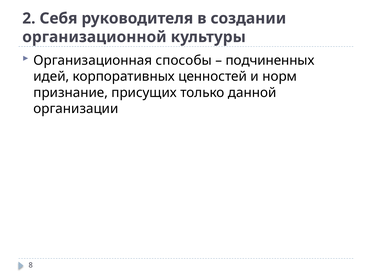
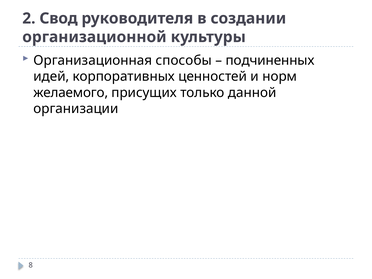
Себя: Себя -> Свод (59, 18)
признание: признание -> желаемого (71, 93)
